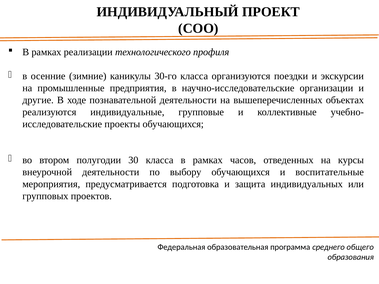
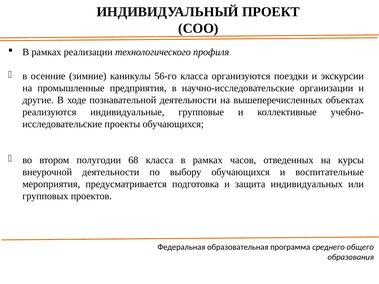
30-го: 30-го -> 56-го (166, 76)
30: 30 -> 68 (133, 160)
